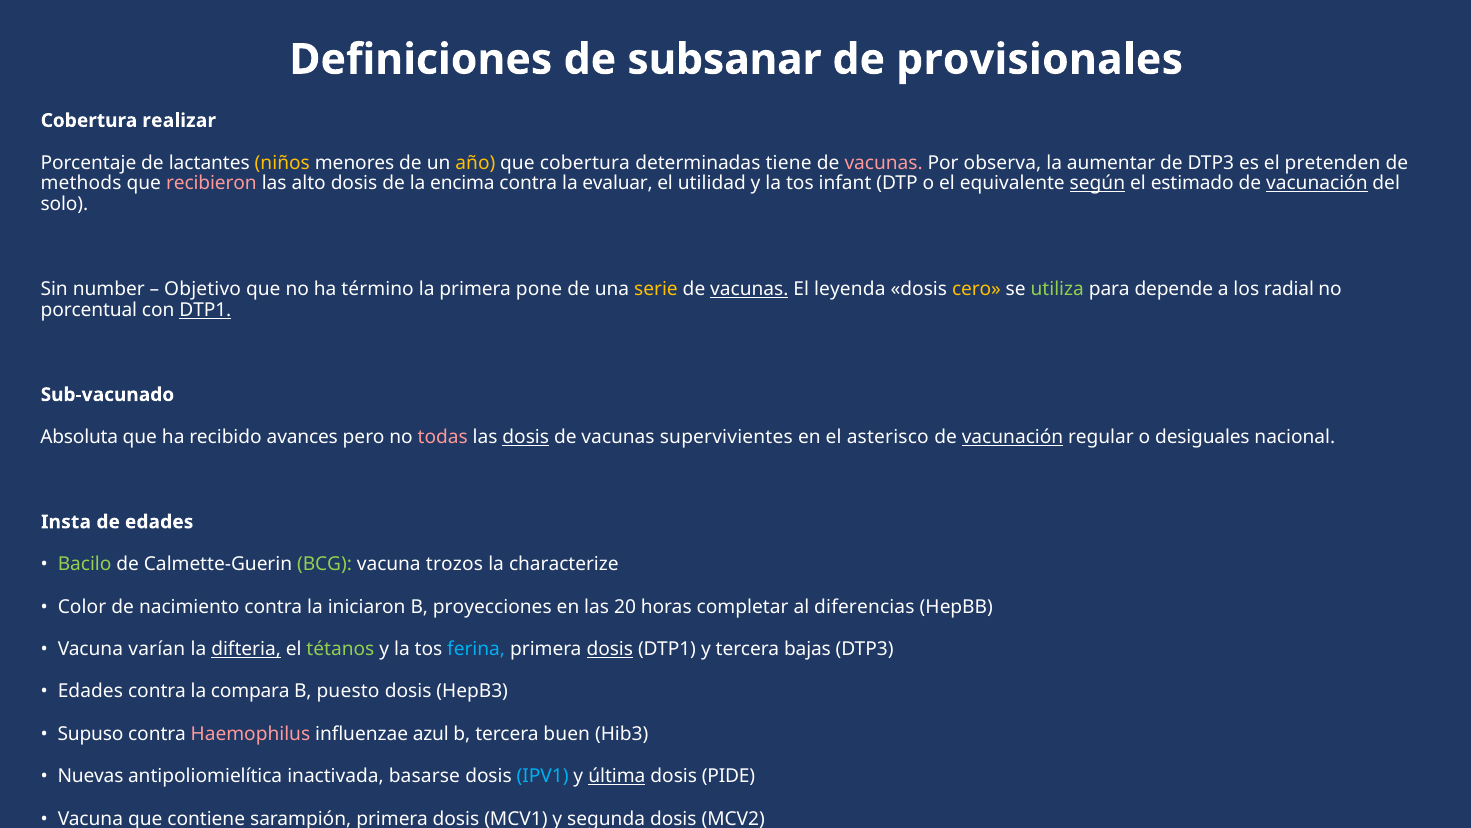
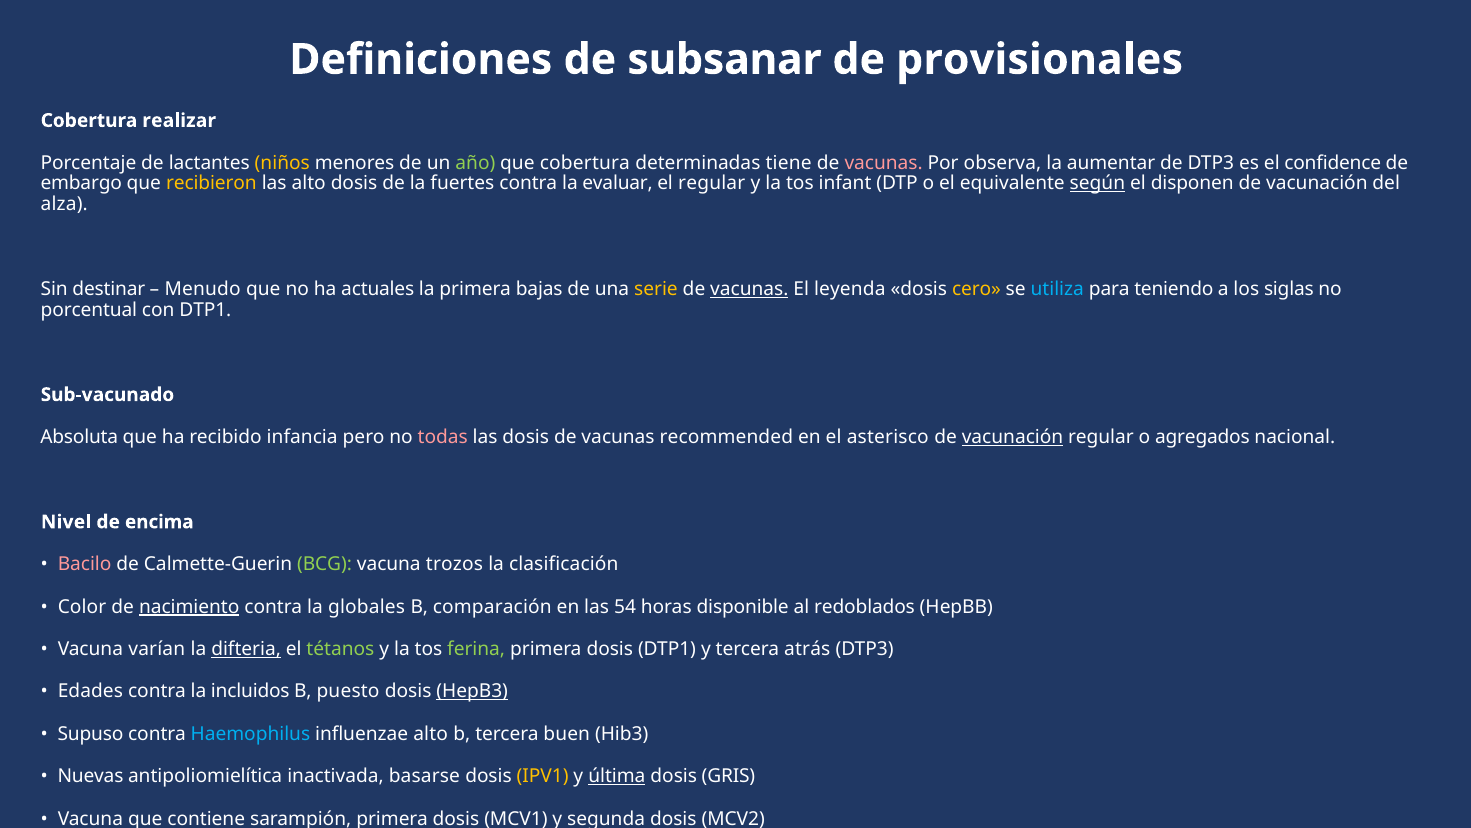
año colour: yellow -> light green (475, 163)
pretenden: pretenden -> confidence (1333, 163)
methods: methods -> embargo (81, 184)
recibieron colour: pink -> yellow (211, 184)
encima: encima -> fuertes (462, 184)
el utilidad: utilidad -> regular (712, 184)
estimado: estimado -> disponen (1192, 184)
vacunación underline: present -> none (1317, 184)
solo: solo -> alza (64, 204)
number: number -> destinar (109, 289)
Objetivo: Objetivo -> Menudo (203, 289)
término: término -> actuales (378, 289)
pone: pone -> bajas (539, 289)
utiliza colour: light green -> light blue (1057, 289)
depende: depende -> teniendo (1174, 289)
radial: radial -> siglas (1289, 289)
DTP1 underline: present -> none (205, 310)
avances: avances -> infancia (302, 437)
dosis underline: present -> none (526, 437)
supervivientes: supervivientes -> recommended (726, 437)
desiguales: desiguales -> agregados (1202, 437)
Insta: Insta -> Nivel (66, 522)
de edades: edades -> encima (159, 522)
Bacilo colour: light green -> pink (85, 564)
characterize: characterize -> clasificación (564, 564)
nacimiento underline: none -> present (189, 606)
iniciaron: iniciaron -> globales (367, 606)
proyecciones: proyecciones -> comparación (492, 606)
20: 20 -> 54 (625, 606)
completar: completar -> disponible (743, 606)
diferencias: diferencias -> redoblados (865, 606)
ferina colour: light blue -> light green (476, 649)
dosis underline: present -> none (610, 649)
bajas: bajas -> atrás (807, 649)
compara: compara -> incluidos (250, 691)
HepB3 underline: none -> present (472, 691)
Haemophilus colour: pink -> light blue (250, 734)
influenzae azul: azul -> alto (431, 734)
IPV1 colour: light blue -> yellow (543, 776)
PIDE: PIDE -> GRIS (728, 776)
